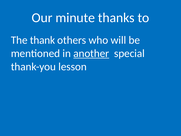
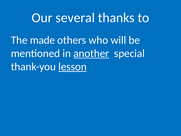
minute: minute -> several (75, 18)
thank: thank -> made (42, 40)
lesson underline: none -> present (73, 67)
